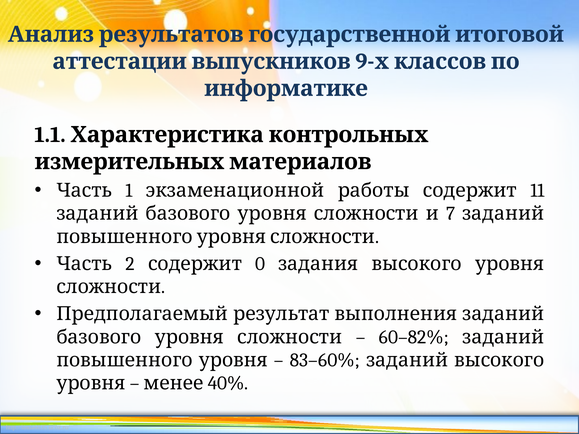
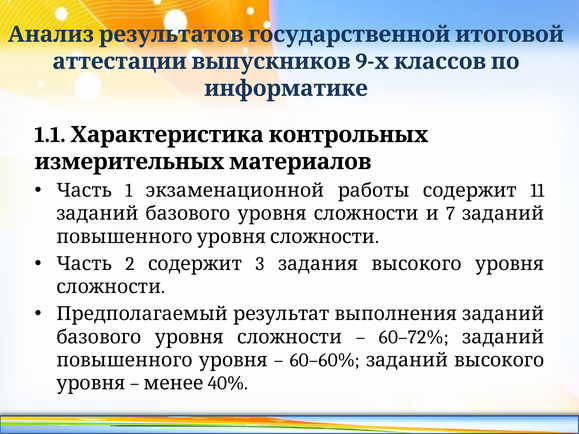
0: 0 -> 3 (260, 264)
60–82%: 60–82% -> 60–72% (414, 337)
83–60%: 83–60% -> 60–60% (325, 360)
